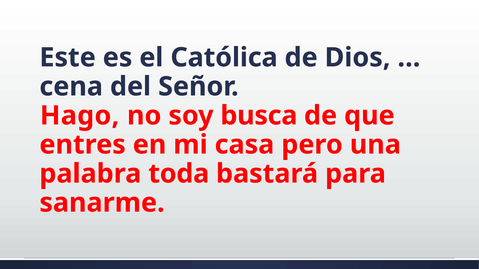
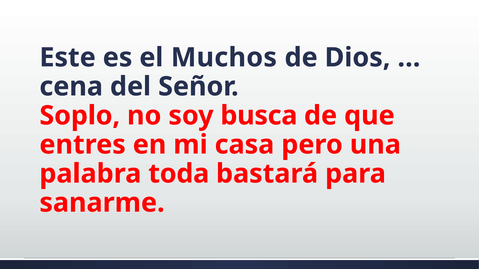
Católica: Católica -> Muchos (224, 58)
Hago: Hago -> Soplo (80, 116)
